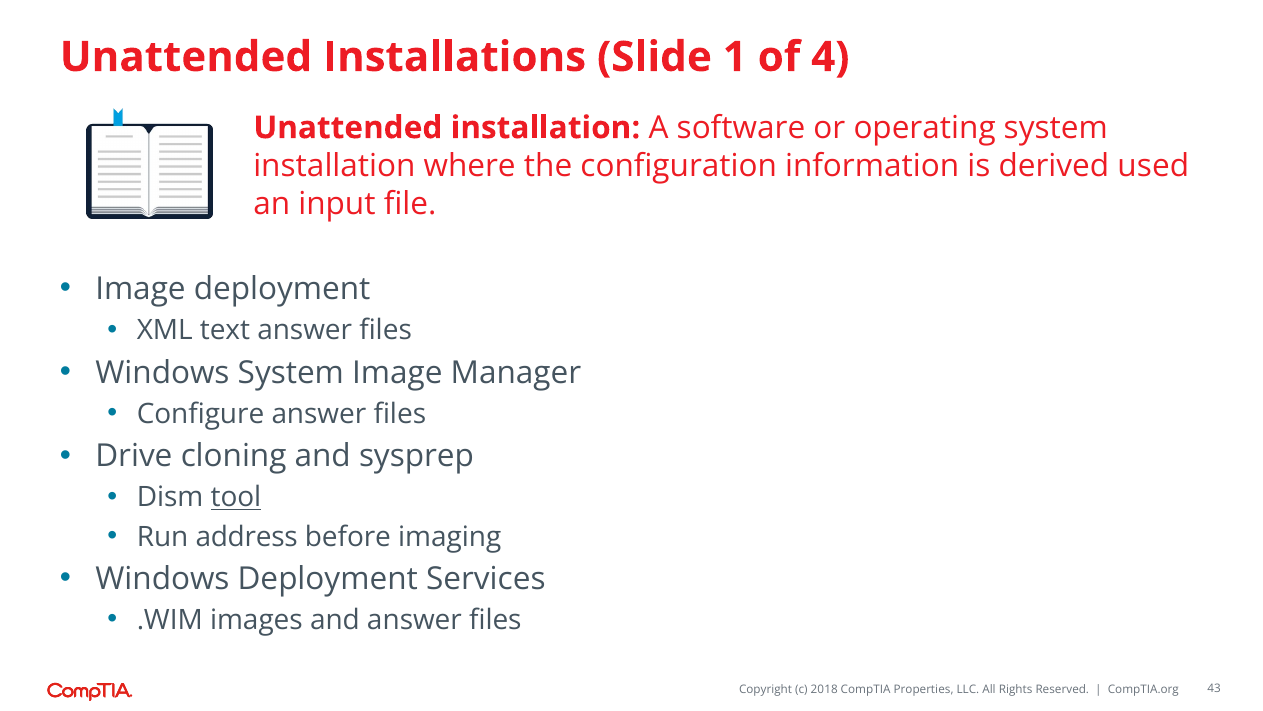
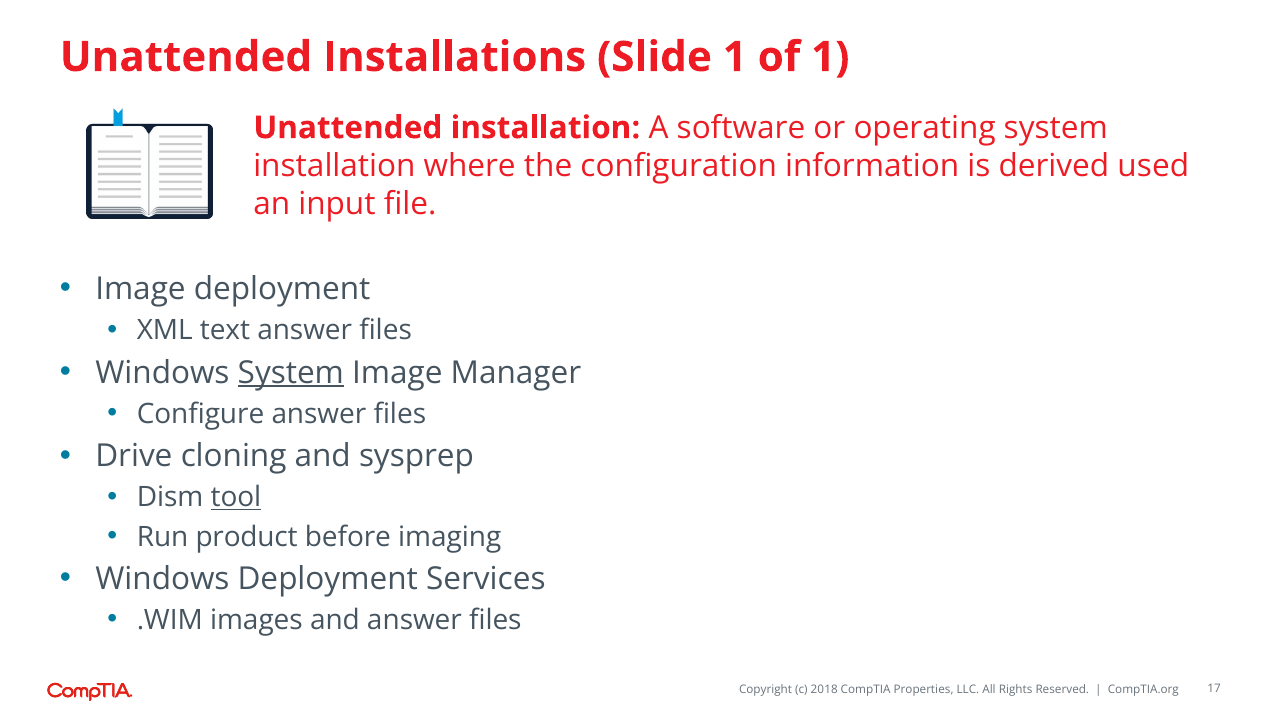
of 4: 4 -> 1 (830, 57)
System underline: none -> present (291, 373)
address: address -> product (247, 536)
43: 43 -> 17 (1214, 688)
